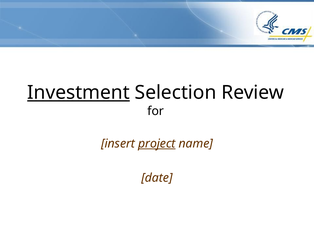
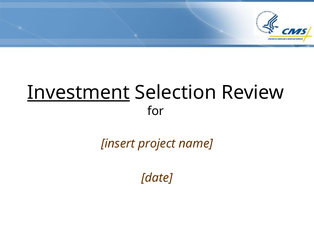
project underline: present -> none (157, 143)
